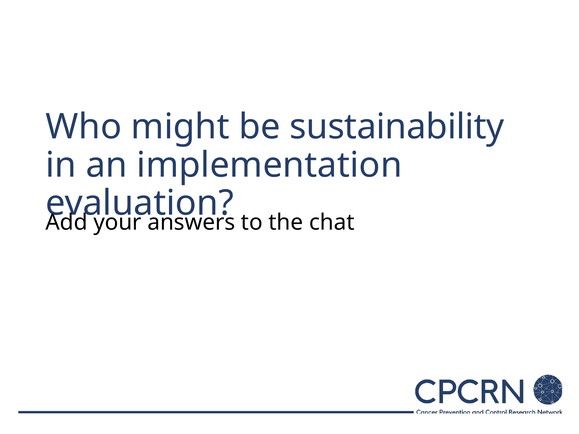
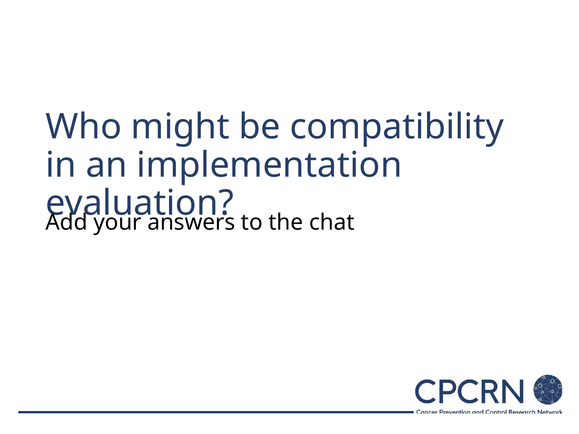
sustainability: sustainability -> compatibility (397, 127)
